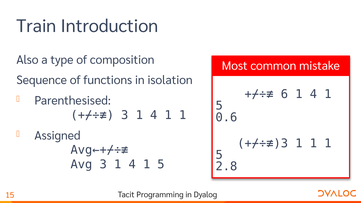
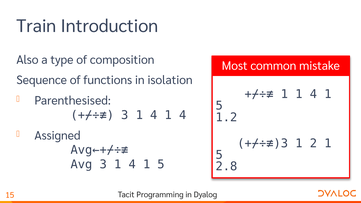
6: 6 -> 1 (285, 94)
4 1 1: 1 -> 4 (183, 115)
0.6: 0.6 -> 1.2 (227, 117)
+⌿÷≢)3 1 1: 1 -> 2 (314, 143)
